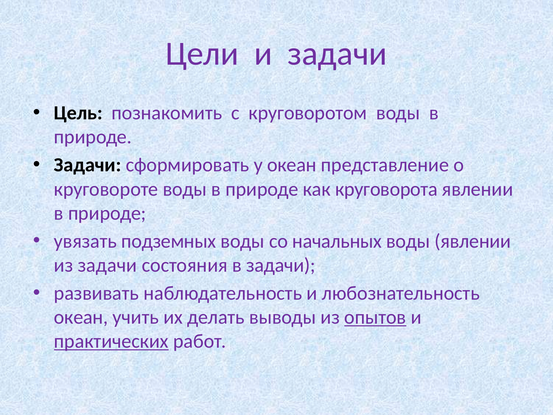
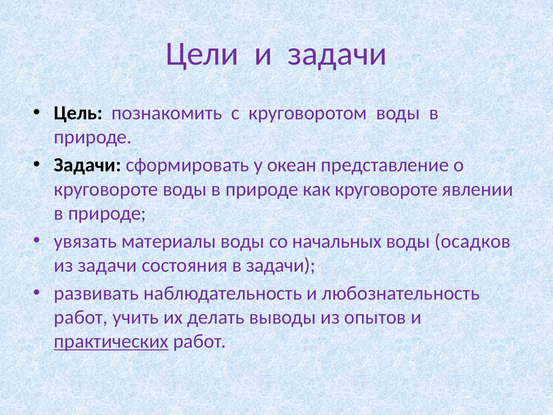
как круговорота: круговорота -> круговороте (386, 189)
подземных: подземных -> материалы (169, 241)
воды явлении: явлении -> осадков (473, 241)
океан: океан -> работ (81, 317)
опытов underline: present -> none (375, 317)
